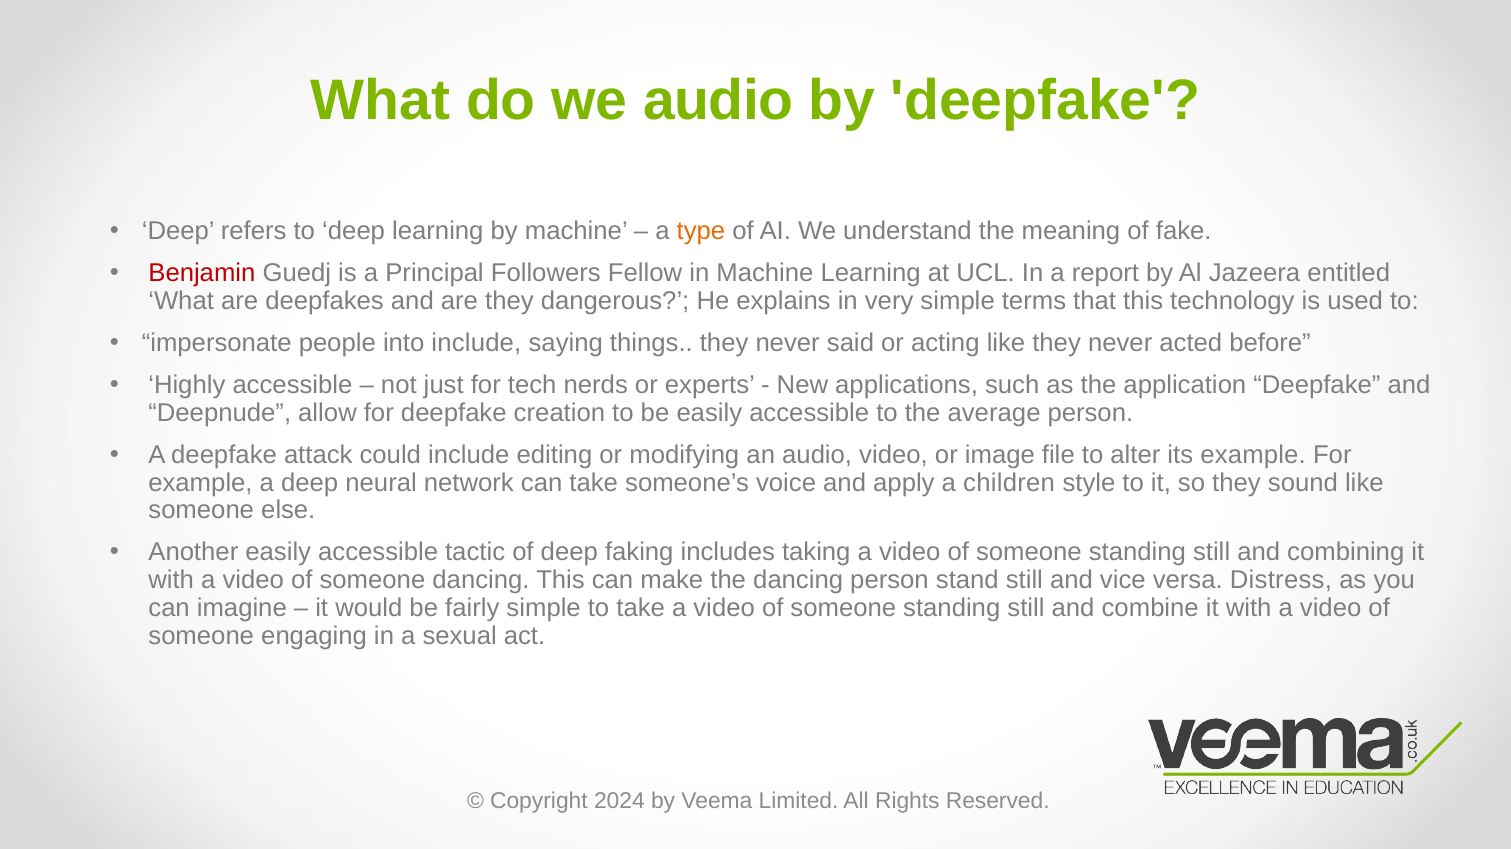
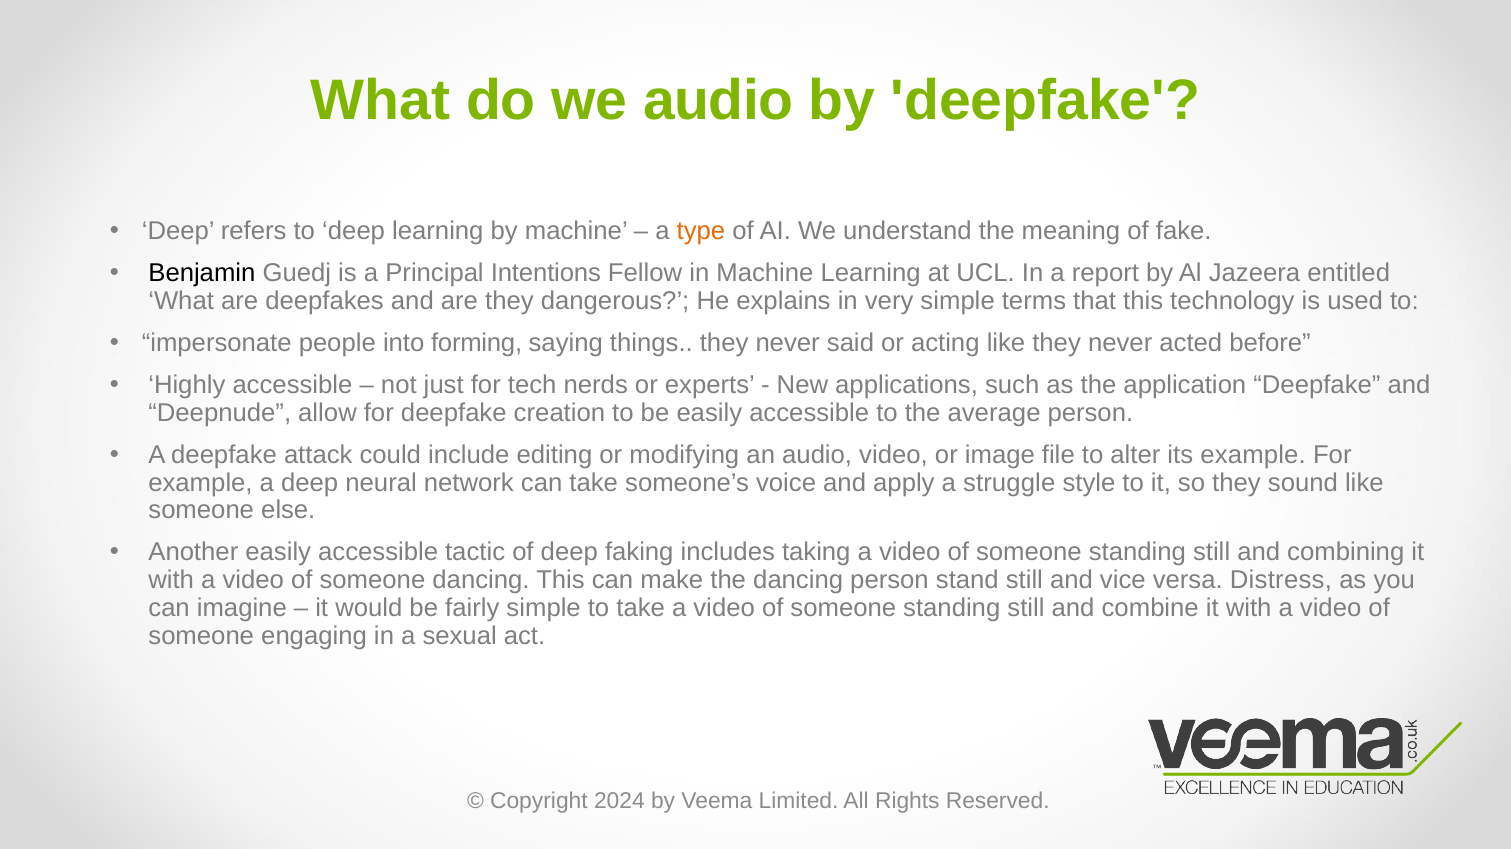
Benjamin colour: red -> black (202, 274)
Followers: Followers -> Intentions (546, 274)
into include: include -> forming (477, 343)
children: children -> struggle (1009, 483)
